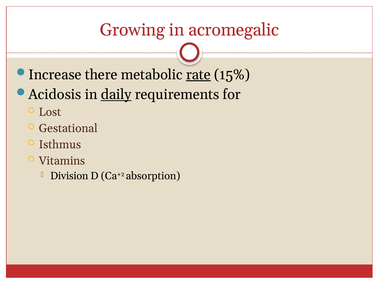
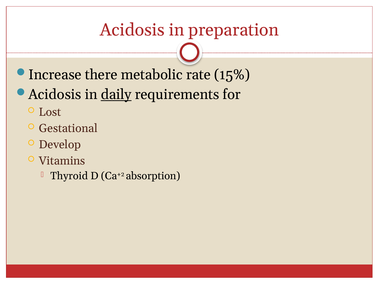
Growing: Growing -> Acidosis (132, 30)
acromegalic: acromegalic -> preparation (234, 30)
rate underline: present -> none (198, 75)
Isthmus: Isthmus -> Develop (60, 145)
Division: Division -> Thyroid (69, 176)
